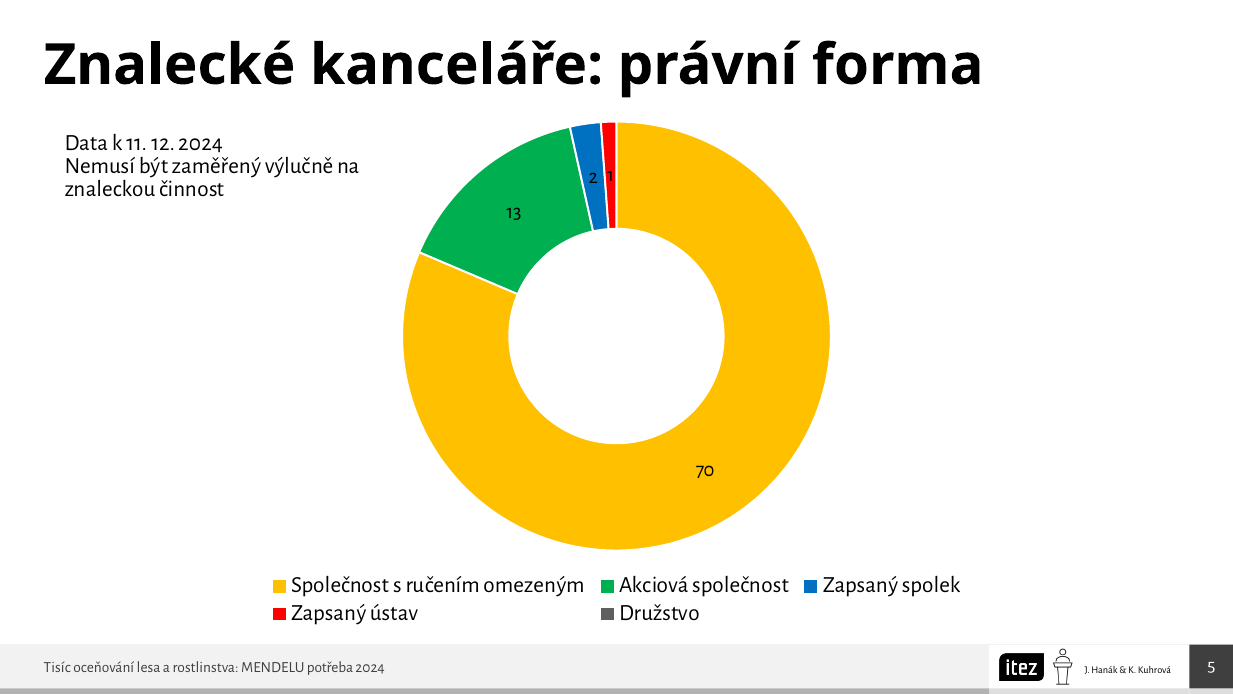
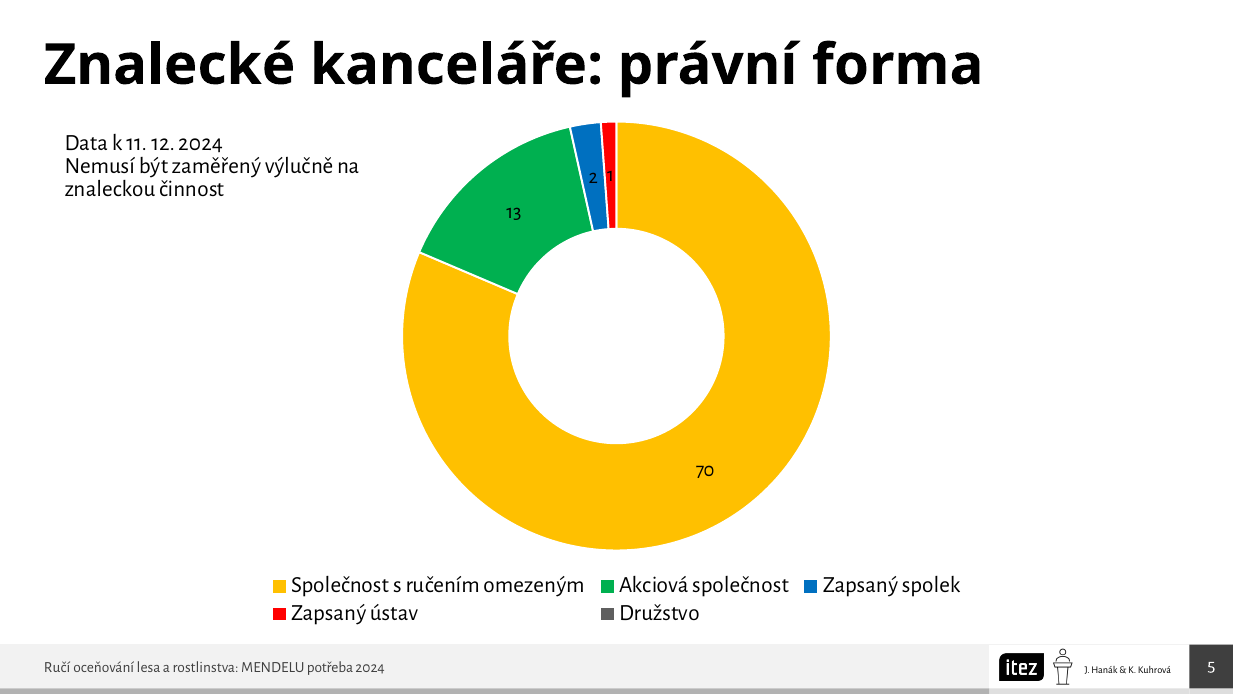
Tisíc: Tisíc -> Ručí (57, 667)
